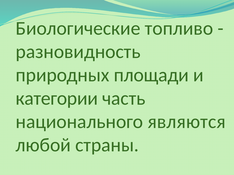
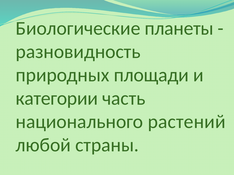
топливо: топливо -> планеты (179, 28)
являются: являются -> растений (187, 122)
